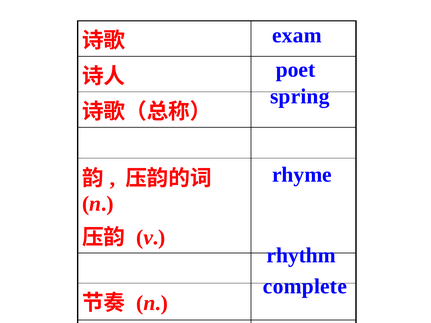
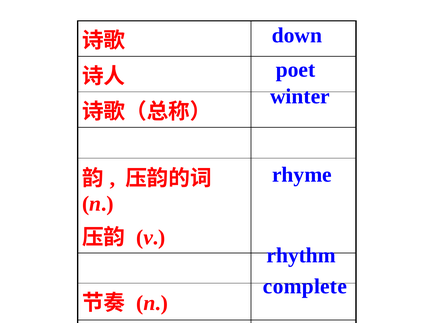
exam: exam -> down (297, 36)
spring: spring -> winter (300, 97)
